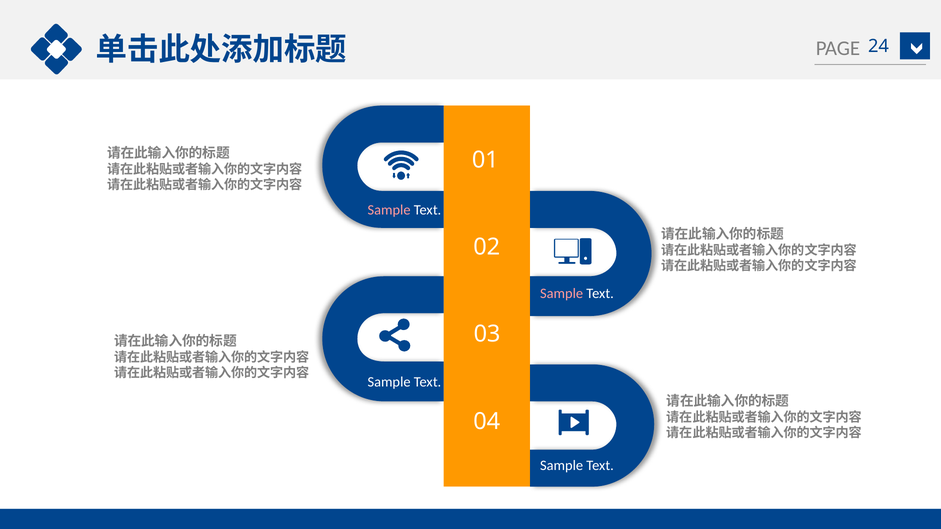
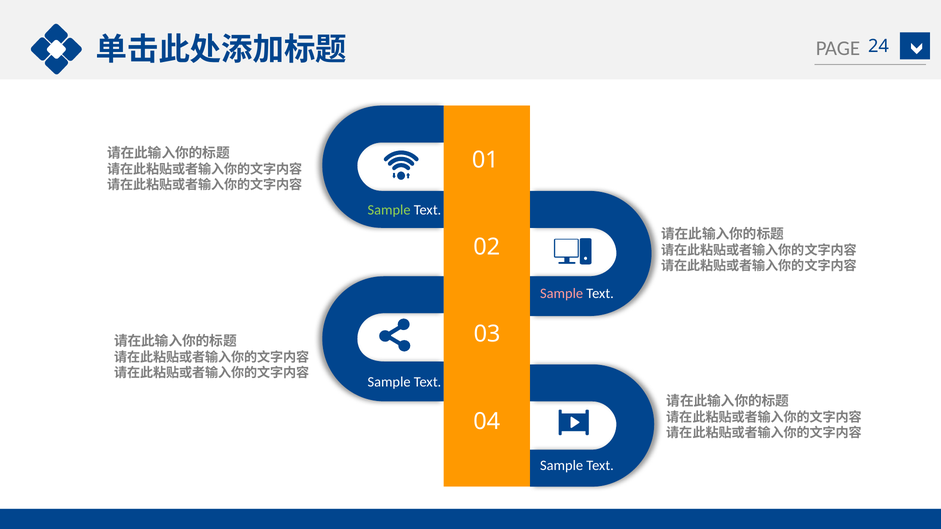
Sample colour: pink -> light green (389, 210)
